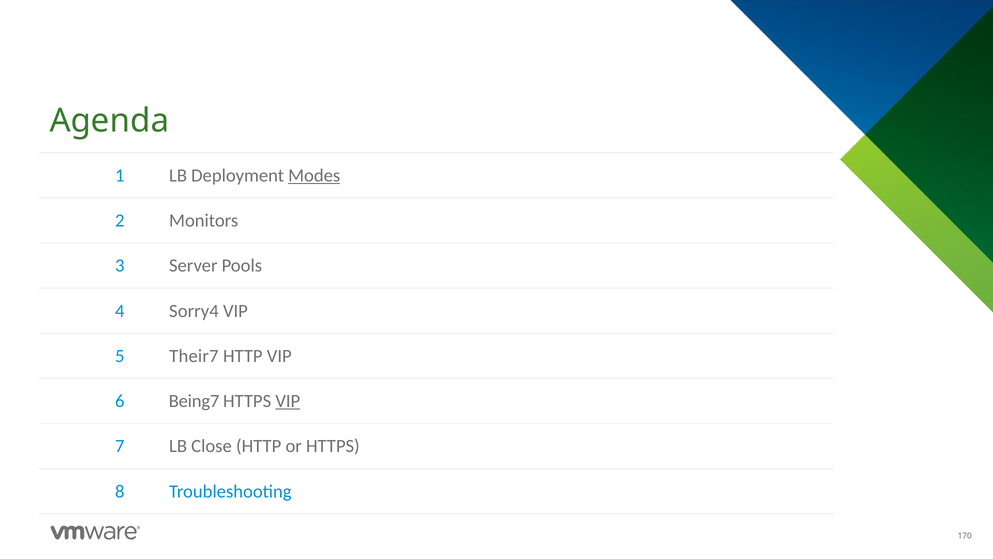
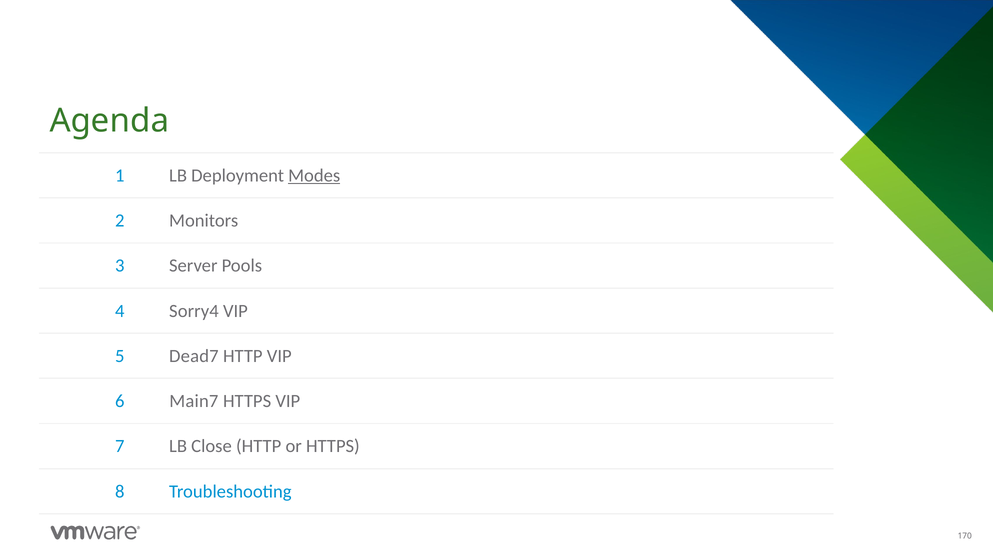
Their7: Their7 -> Dead7 (194, 356)
Being7: Being7 -> Main7 (194, 401)
VIP underline: present -> none (288, 401)
